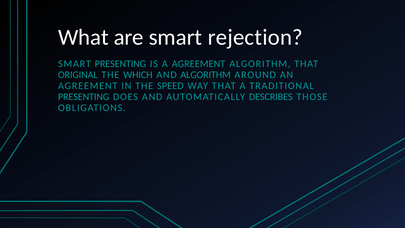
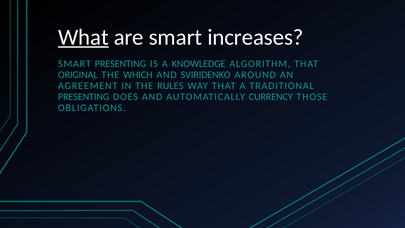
What underline: none -> present (83, 37)
rejection: rejection -> increases (255, 37)
A AGREEMENT: AGREEMENT -> KNOWLEDGE (199, 64)
AND ALGORITHM: ALGORITHM -> SVIRIDENKO (206, 75)
SPEED: SPEED -> RULES (170, 86)
DESCRIBES: DESCRIBES -> CURRENCY (271, 97)
